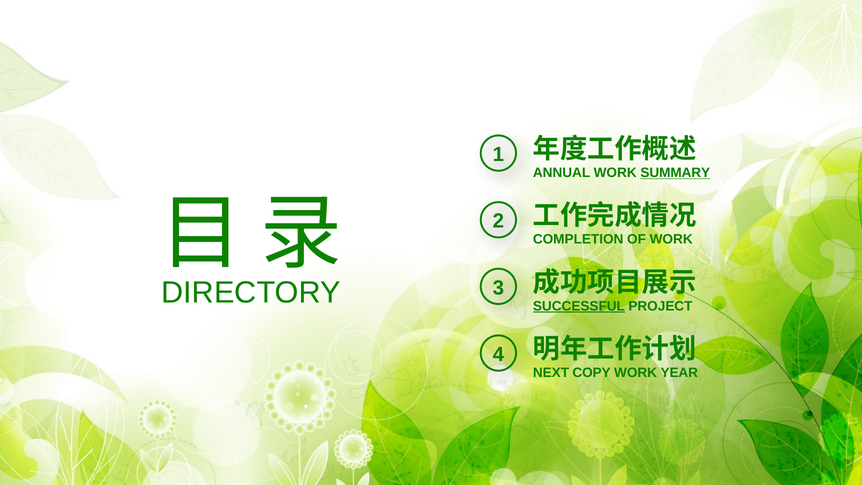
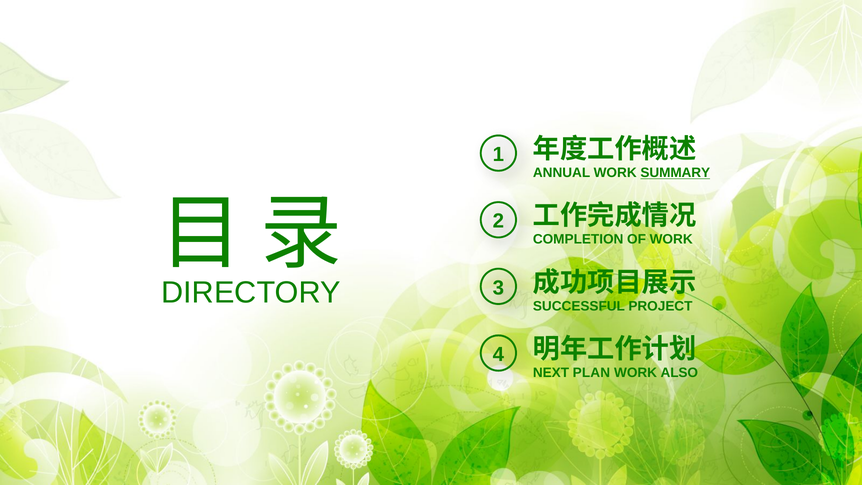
SUCCESSFUL underline: present -> none (579, 306)
COPY: COPY -> PLAN (591, 373)
YEAR: YEAR -> ALSO (679, 373)
